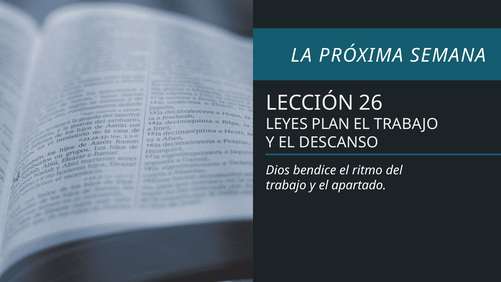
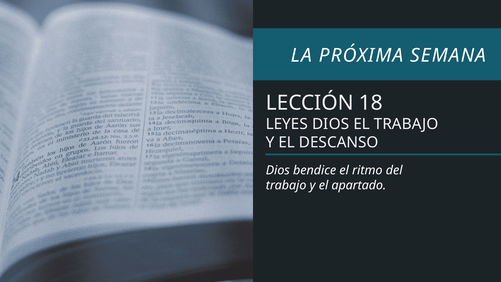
26: 26 -> 18 (371, 103)
LEYES PLAN: PLAN -> DIOS (331, 124)
